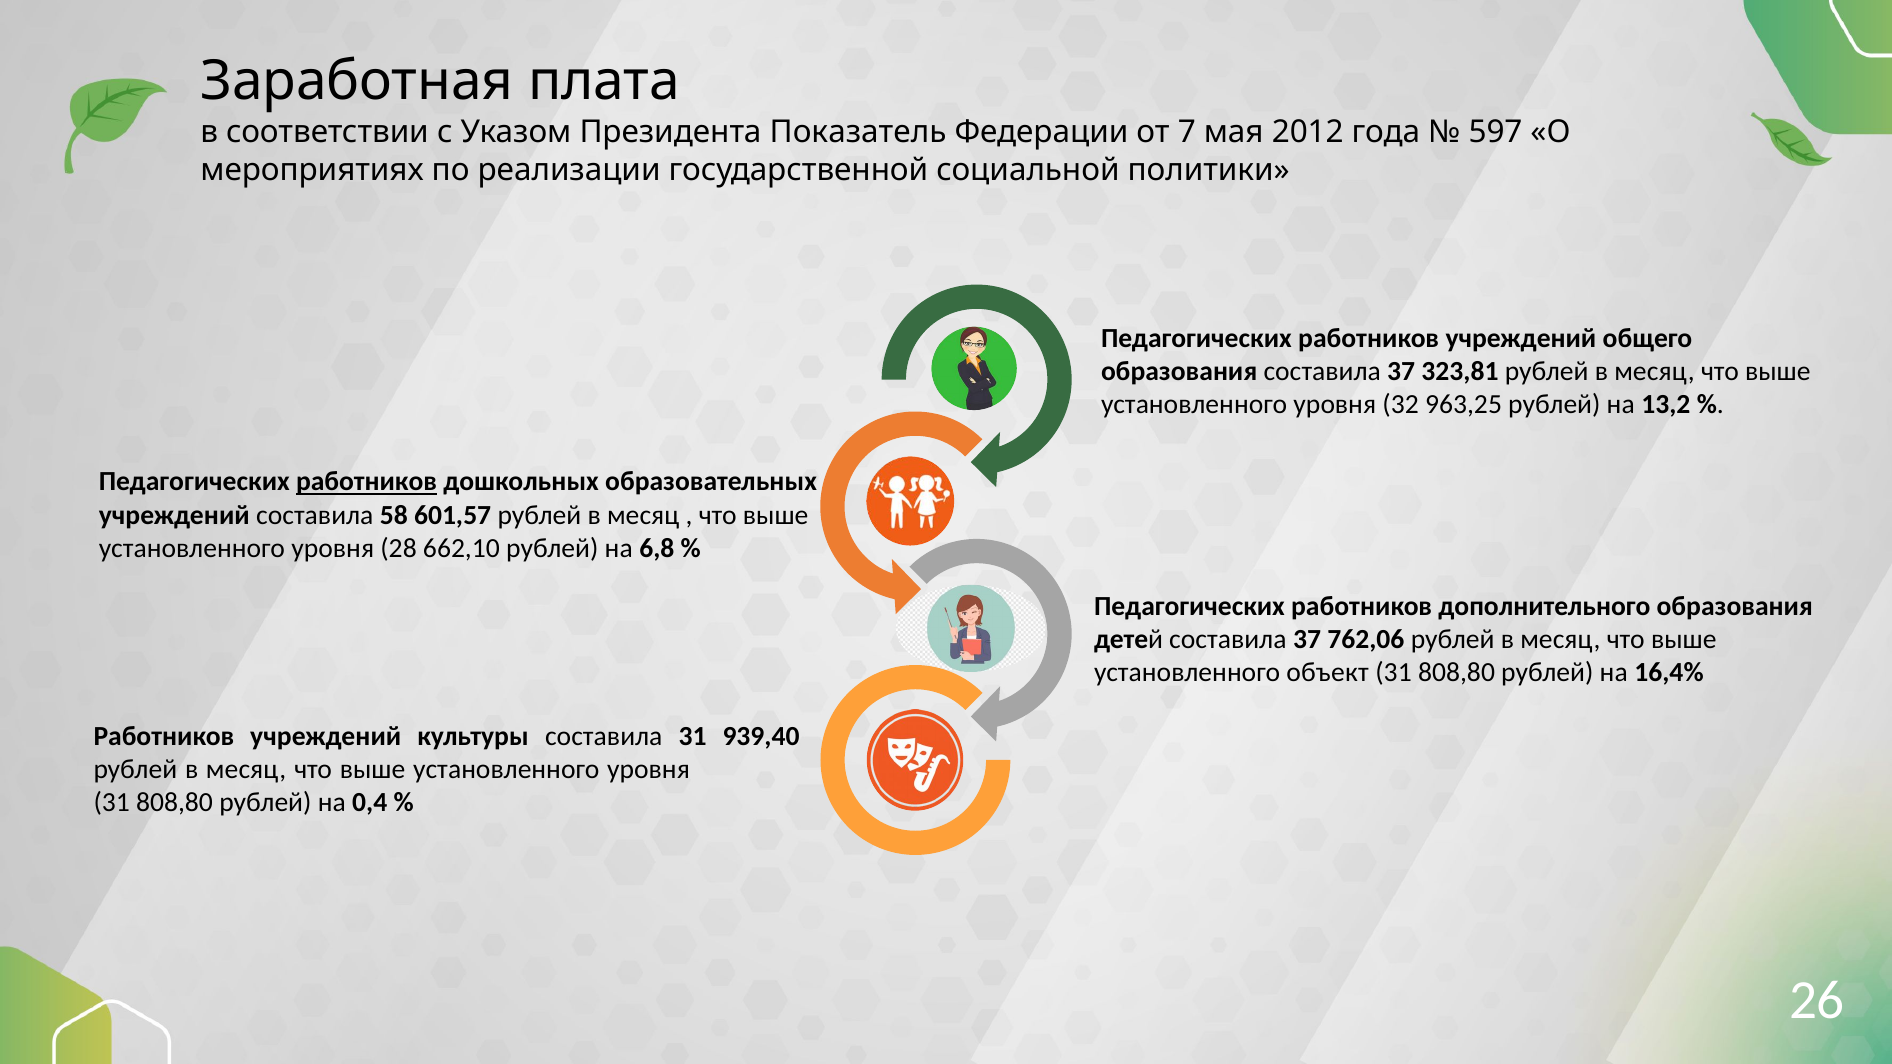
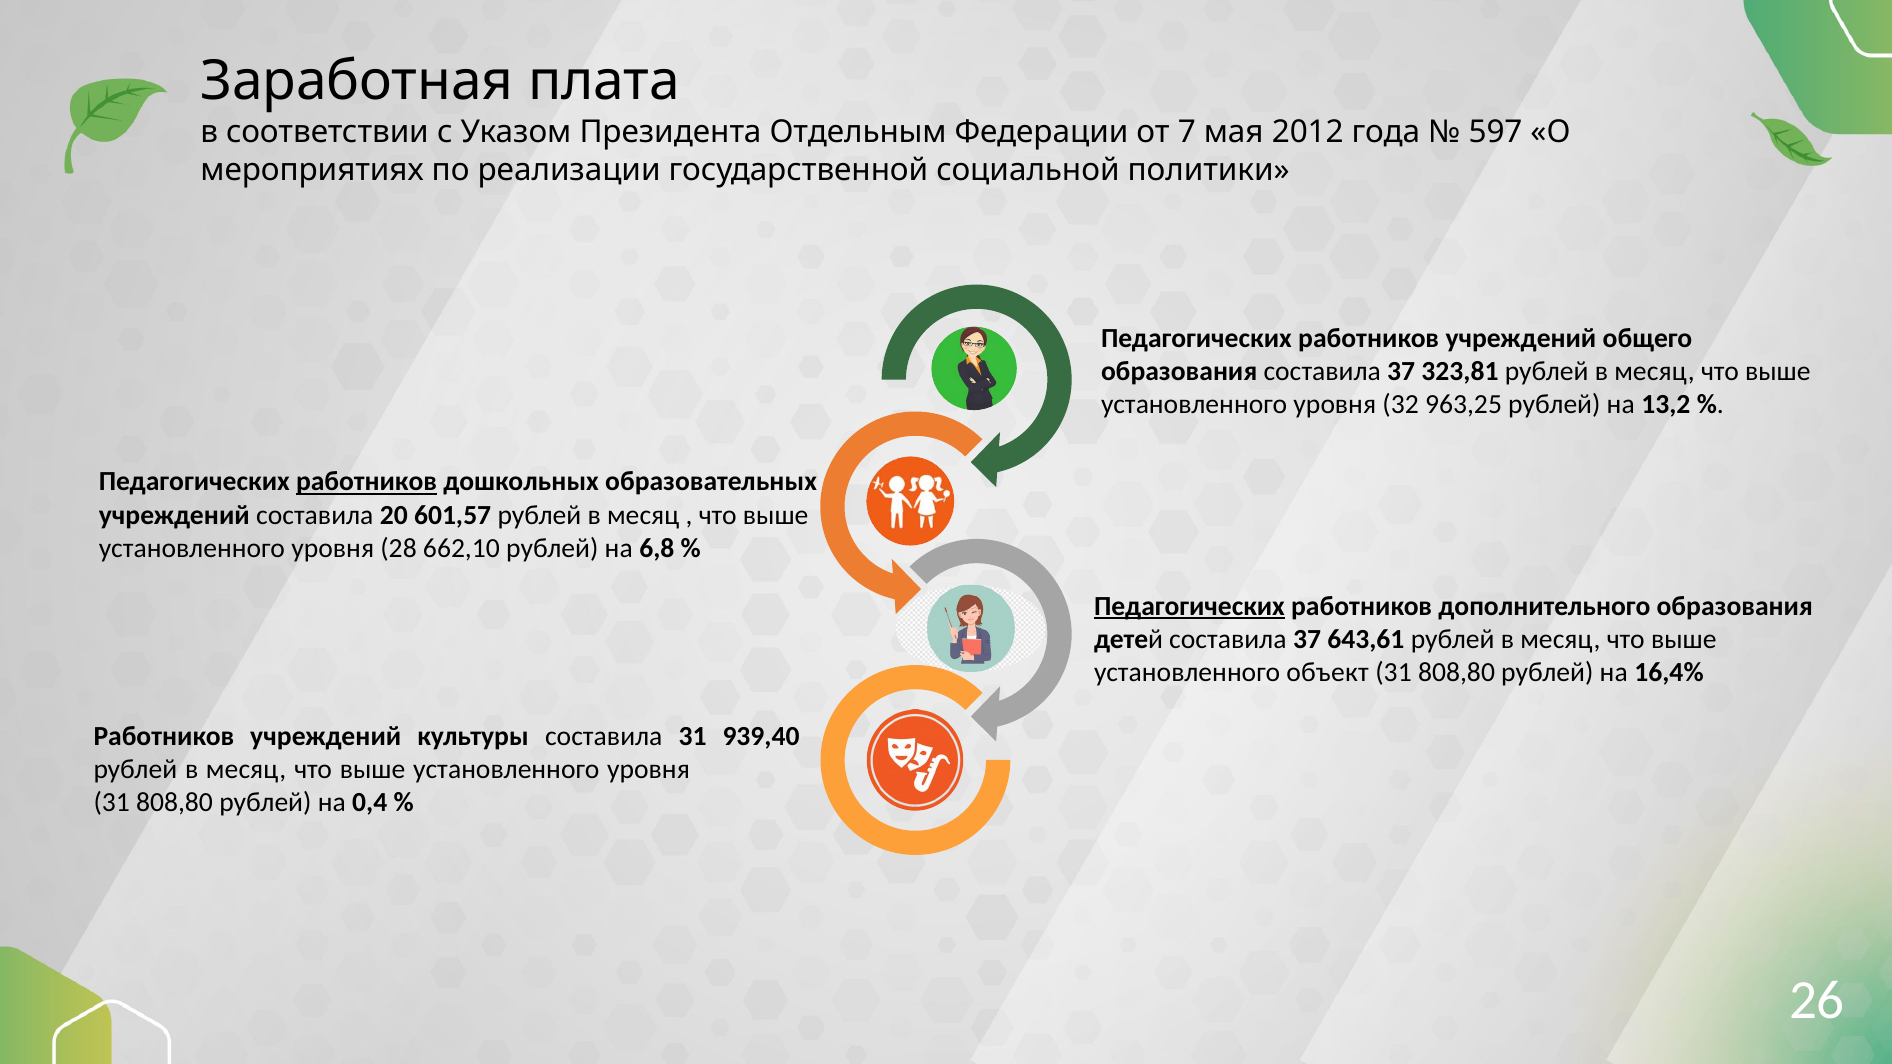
Показатель: Показатель -> Отдельным (858, 132)
58: 58 -> 20 (394, 515)
Педагогических underline: none -> present (1189, 606)
762,06: 762,06 -> 643,61 (1366, 640)
